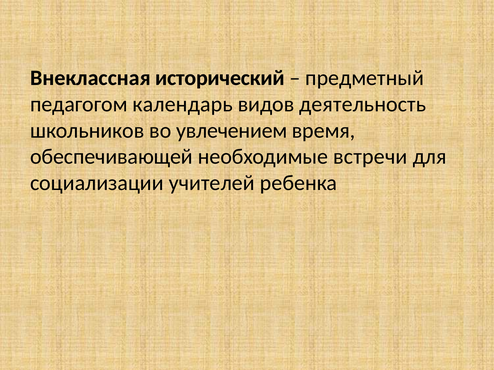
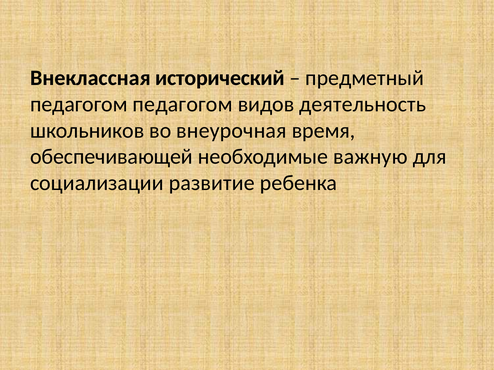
педагогом календарь: календарь -> педагогом (183, 104)
увлечением: увлечением -> внеурочная (231, 131)
встречи: встречи -> важную (370, 157)
учителей: учителей -> развитие (212, 183)
